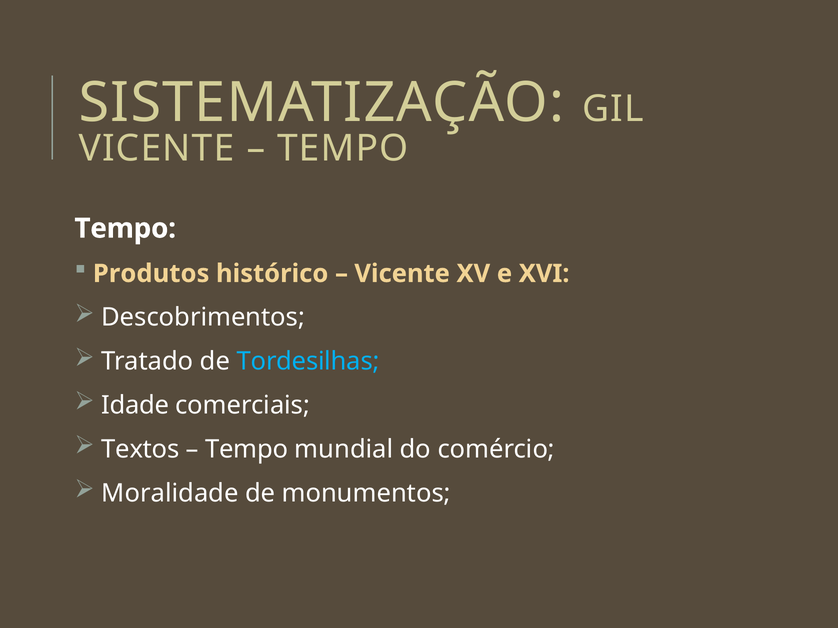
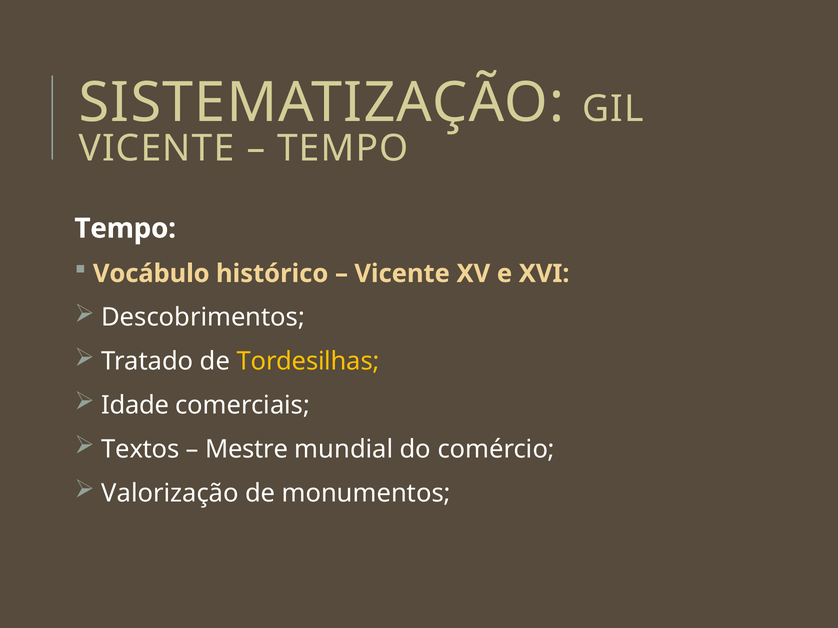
Produtos: Produtos -> Vocábulo (151, 274)
Tordesilhas colour: light blue -> yellow (308, 362)
Tempo: Tempo -> Mestre (247, 450)
Moralidade: Moralidade -> Valorização (170, 494)
